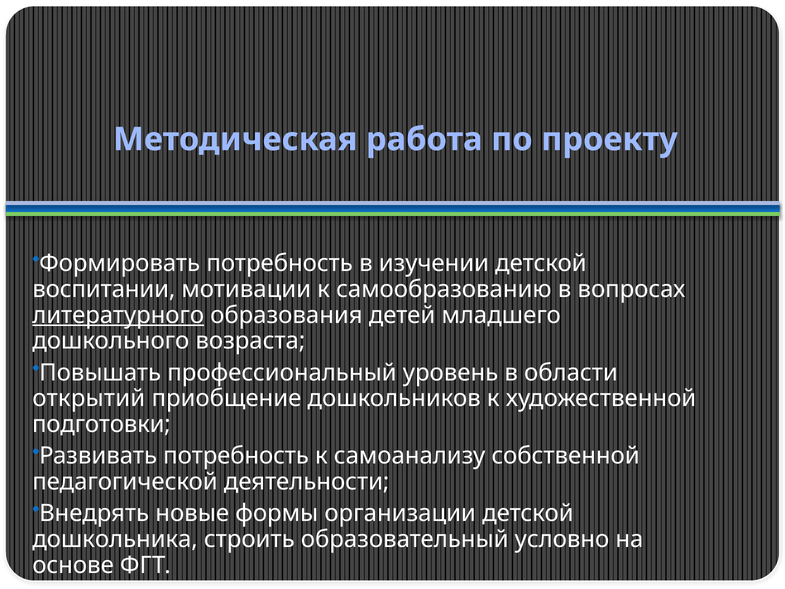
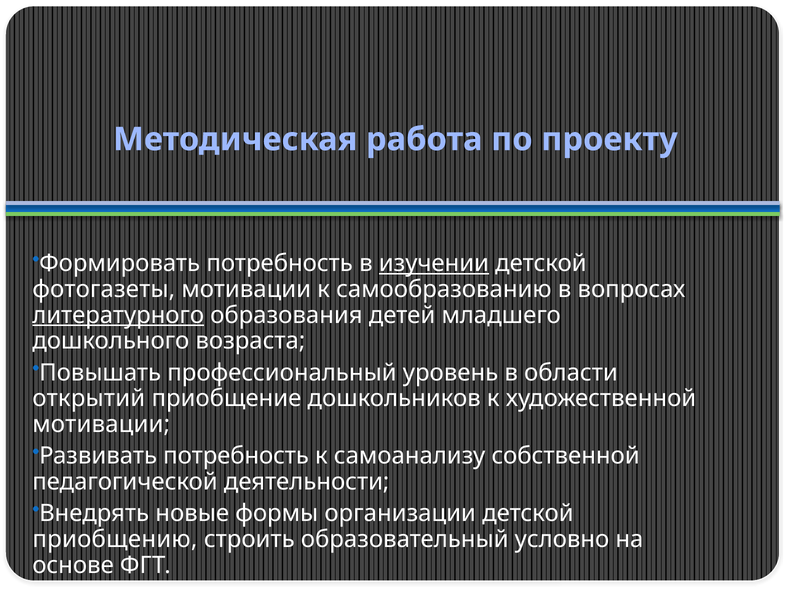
изучении underline: none -> present (434, 263)
воспитании: воспитании -> фотогазеты (104, 289)
подготовки: подготовки -> мотивации (101, 424)
дошкольника: дошкольника -> приобщению (115, 539)
